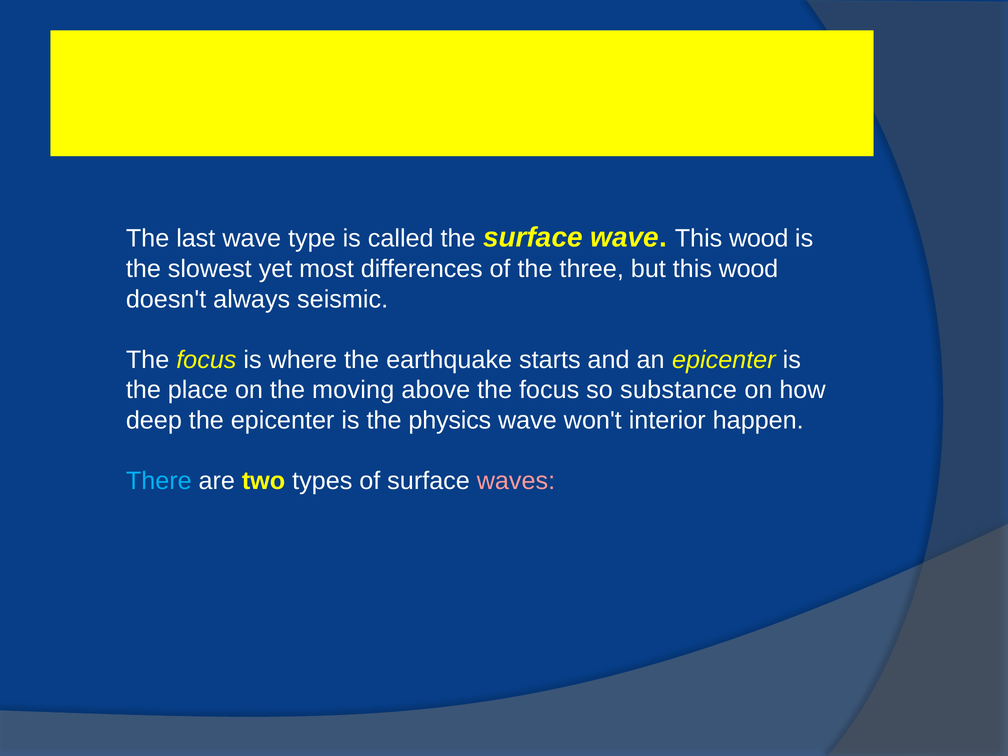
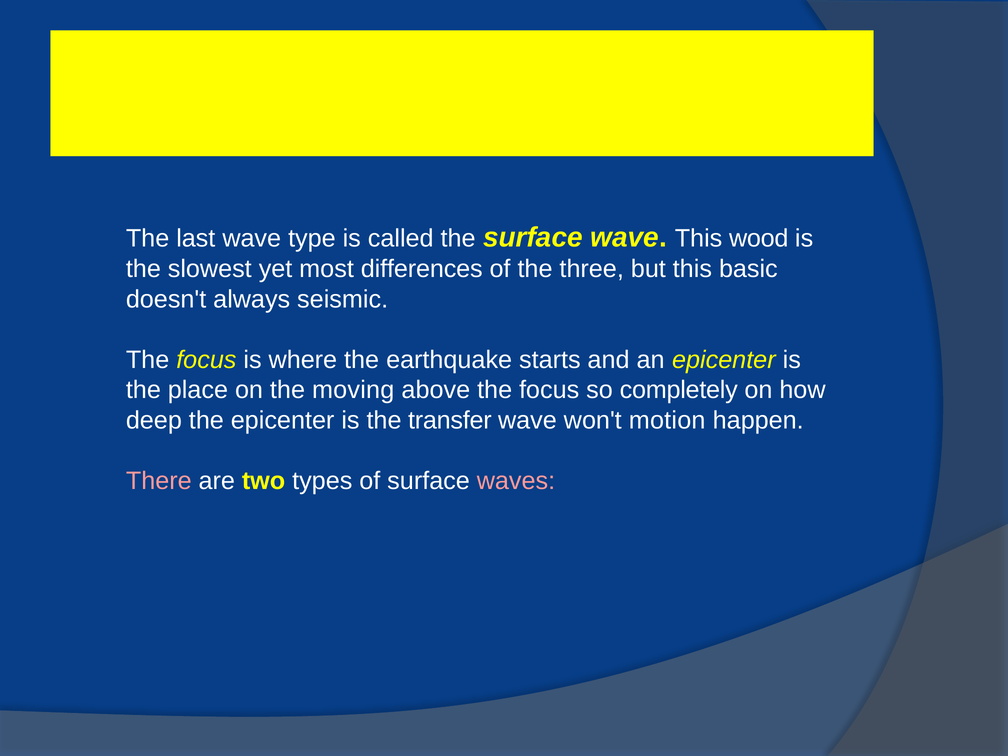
but this wood: wood -> basic (748, 269)
substance: substance -> completely (679, 390)
physics: physics -> transfer (450, 420)
interior: interior -> motion (667, 420)
There colour: light blue -> pink (159, 481)
